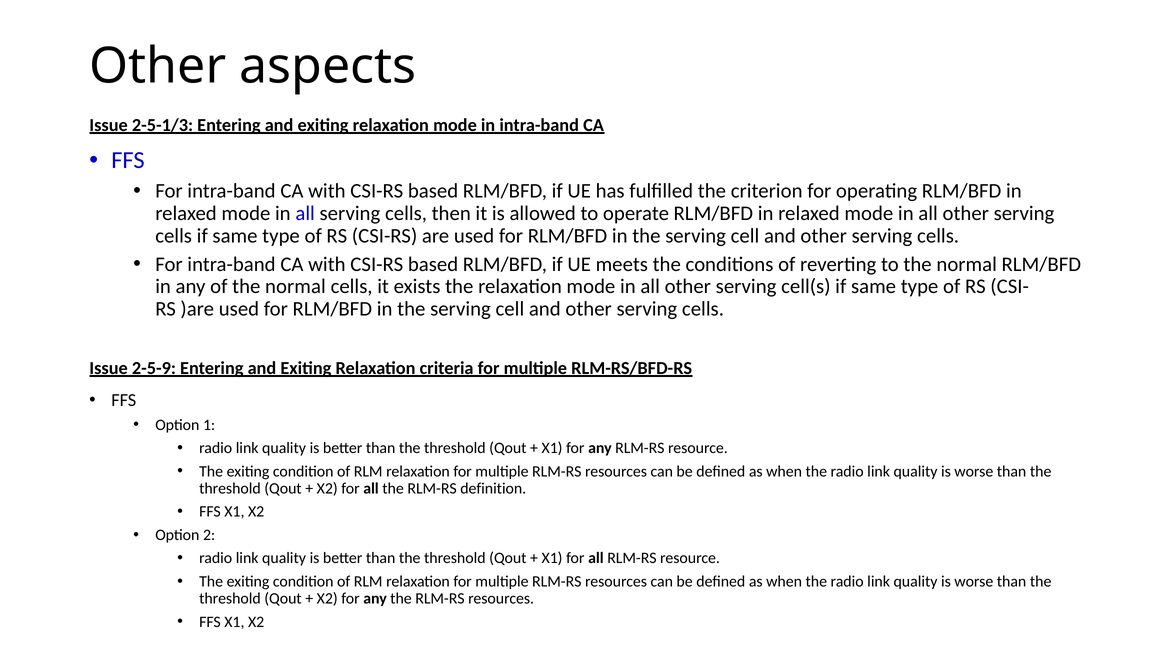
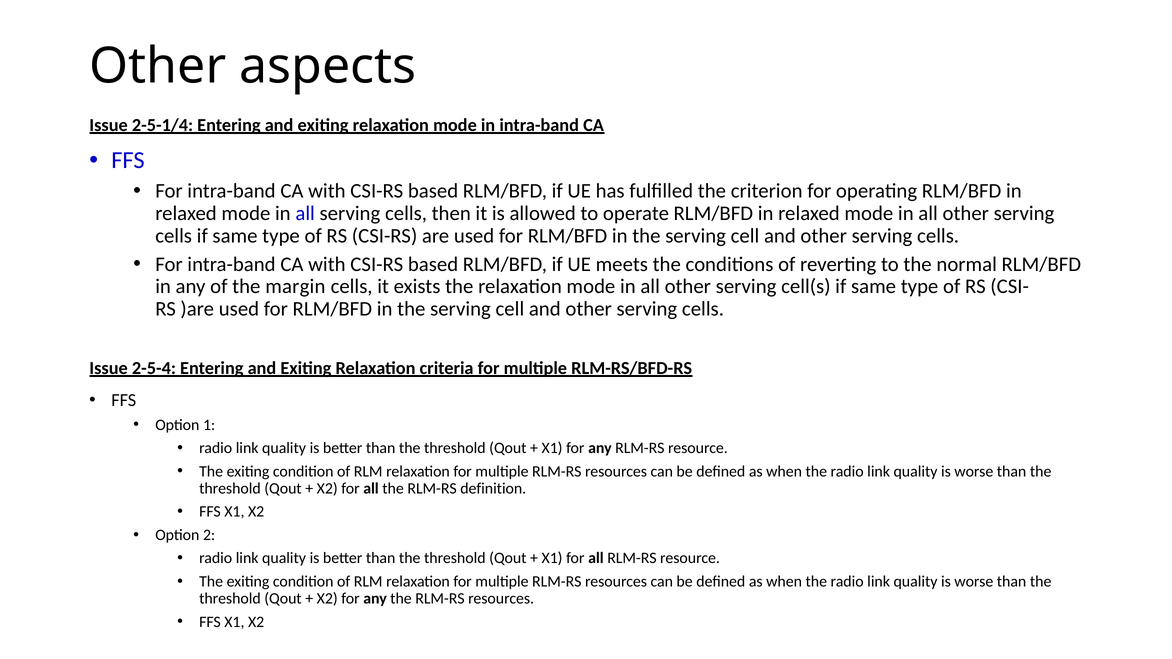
2-5-1/3: 2-5-1/3 -> 2-5-1/4 (162, 125)
of the normal: normal -> margin (295, 287)
2-5-9: 2-5-9 -> 2-5-4 (154, 368)
